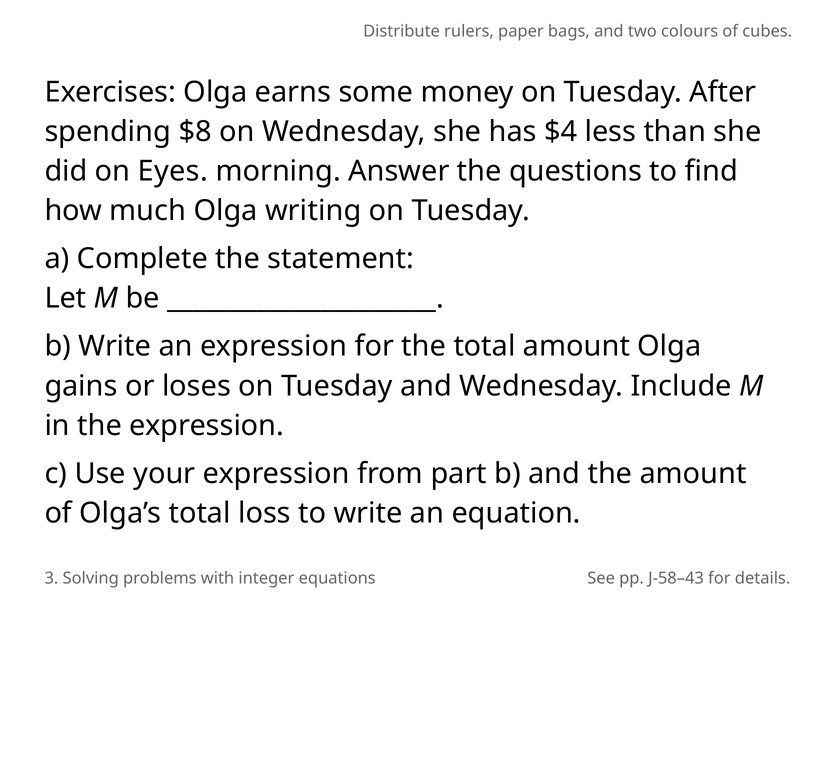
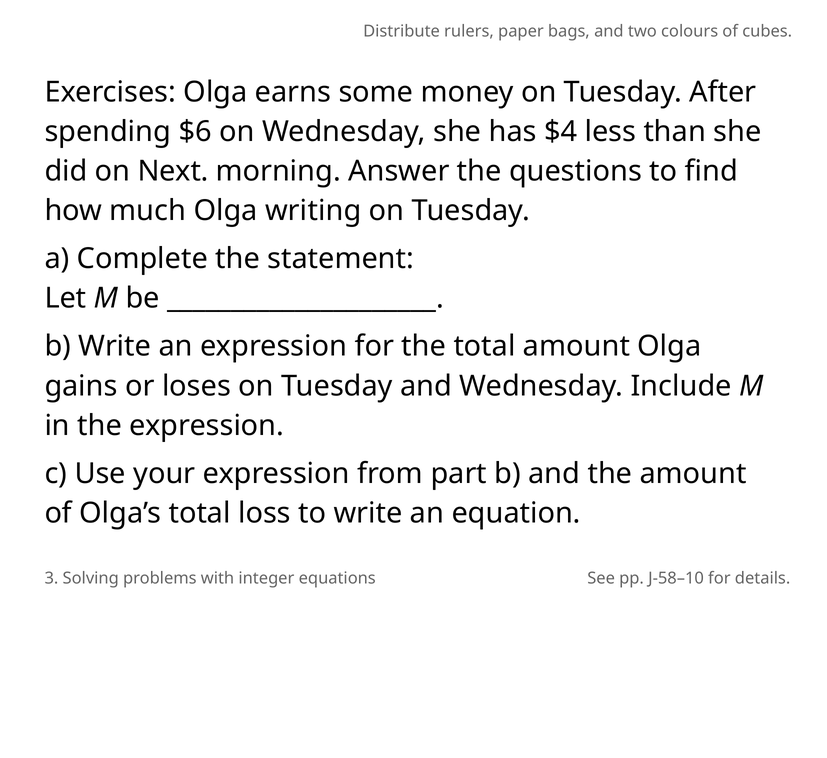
$8: $8 -> $6 (195, 132)
Eyes: Eyes -> Next (173, 171)
J-58–43: J-58–43 -> J-58–10 (676, 578)
